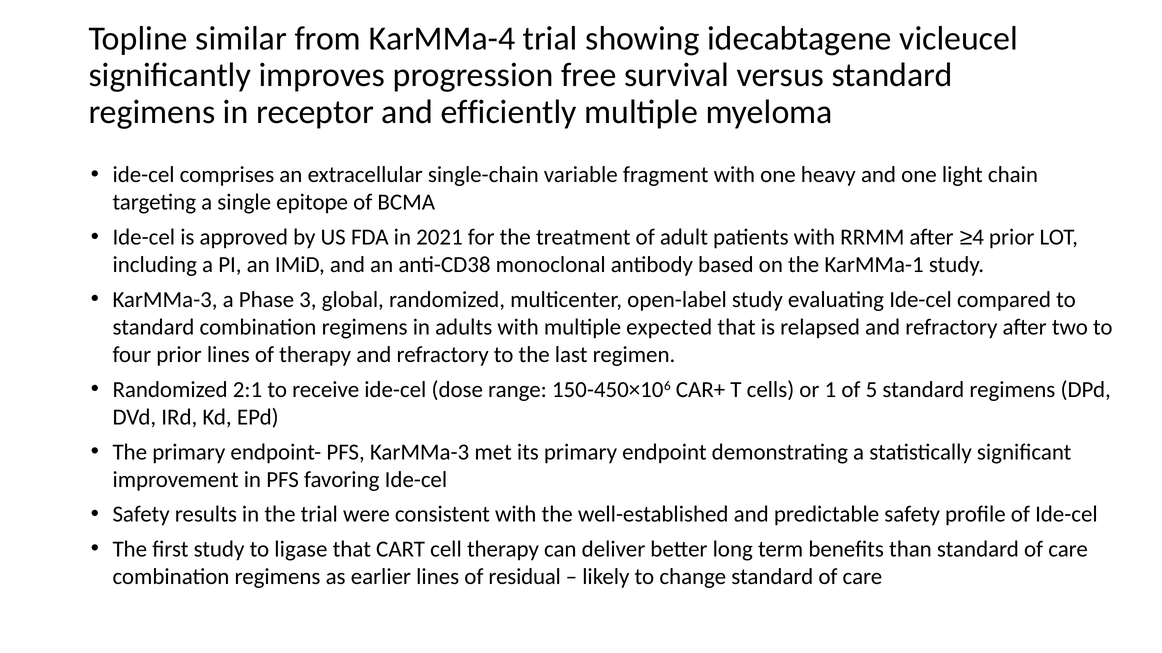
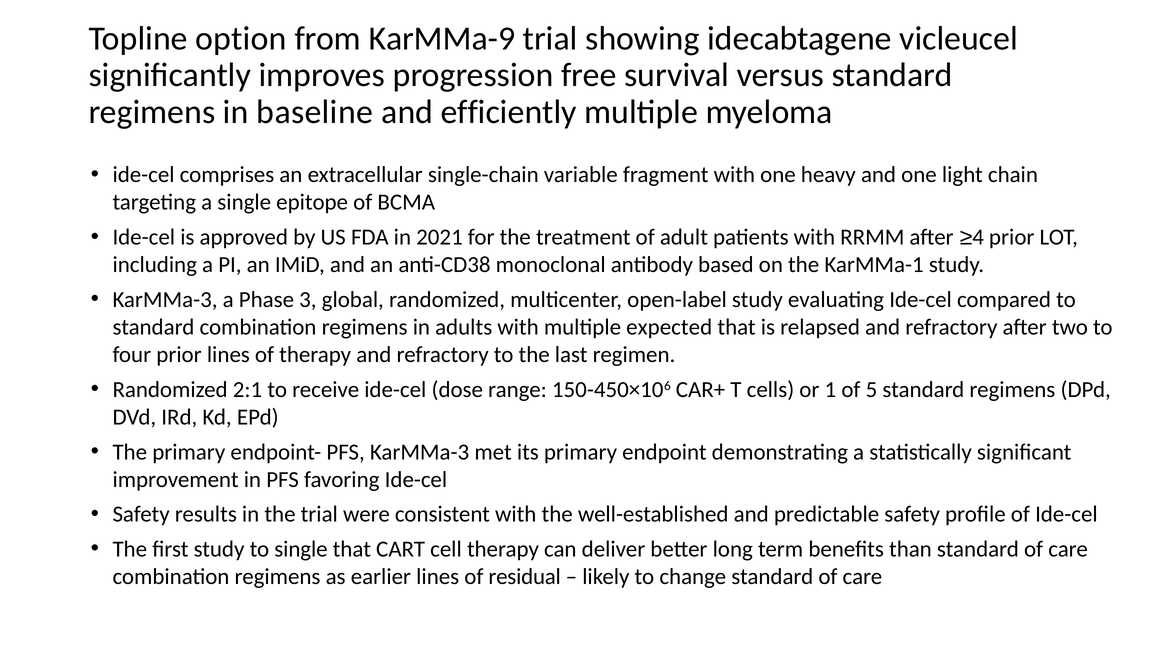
similar: similar -> option (241, 39)
KarMMa-4: KarMMa-4 -> KarMMa-9 (442, 39)
receptor: receptor -> baseline (315, 112)
to ligase: ligase -> single (301, 550)
